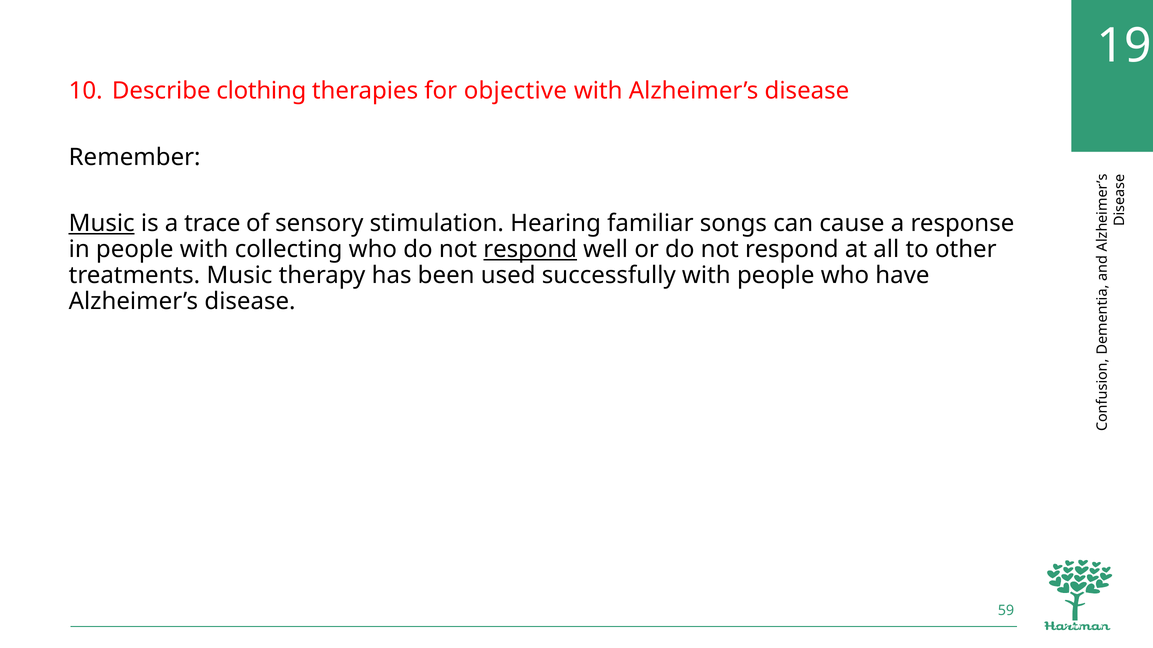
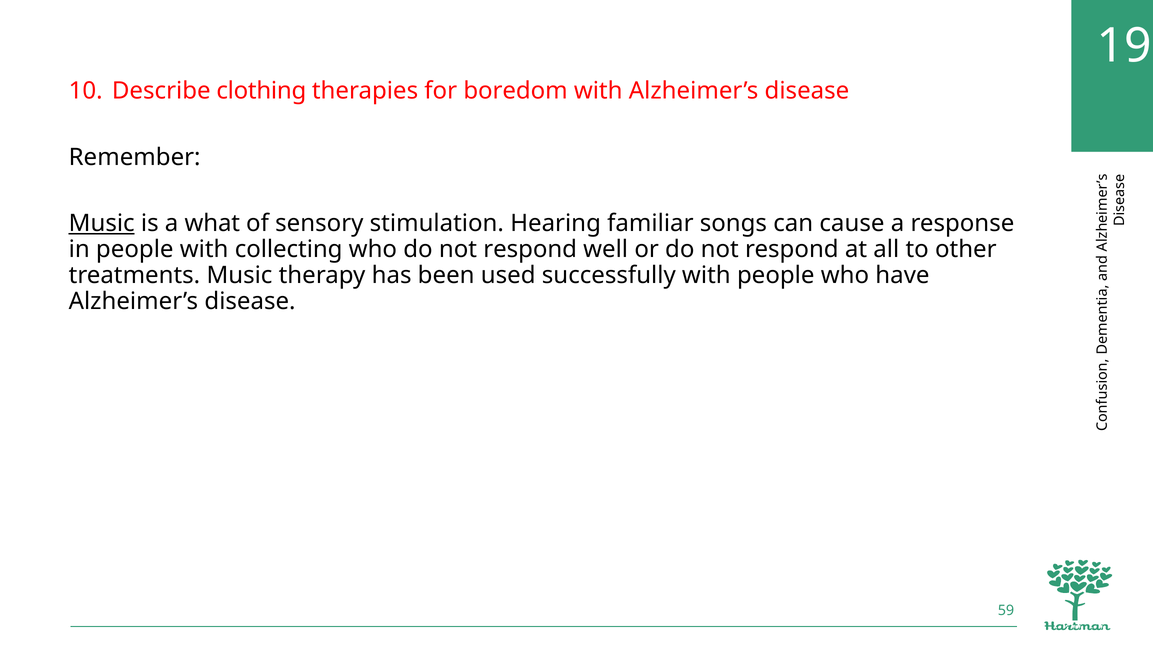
objective: objective -> boredom (516, 91)
trace: trace -> what (212, 224)
respond underline: present -> none (530, 250)
